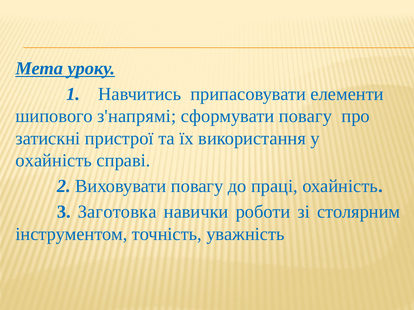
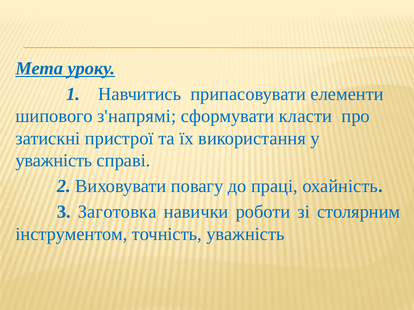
сформувати повагу: повагу -> класти (305, 116)
охайність: охайність -> уважність (54, 161)
